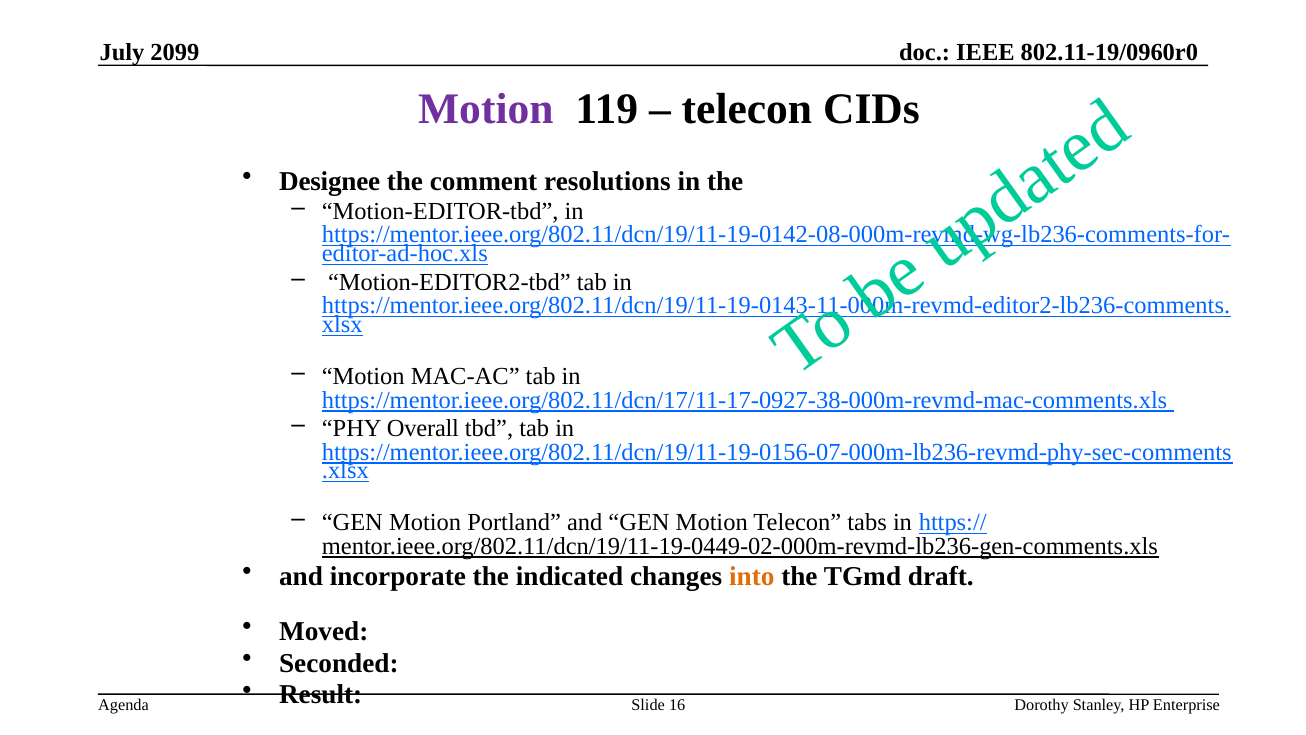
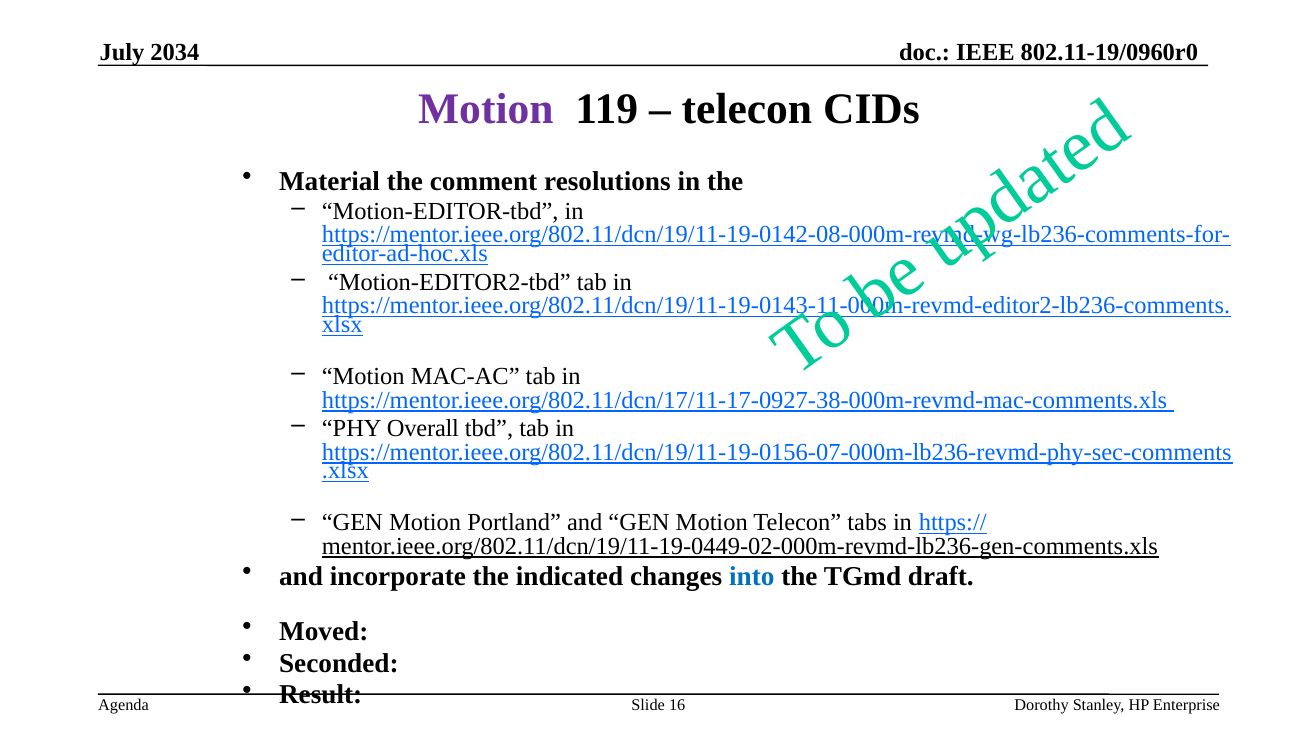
2099: 2099 -> 2034 (175, 52)
Designee: Designee -> Material (330, 181)
into colour: orange -> blue (752, 576)
